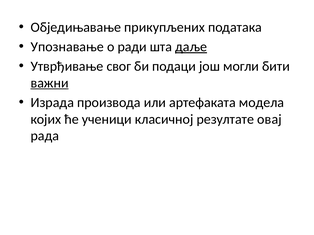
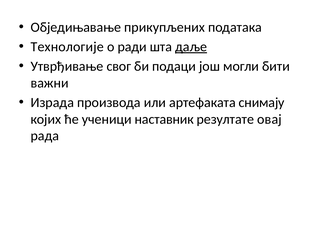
Упознавање: Упознавање -> Технологије (67, 47)
важни underline: present -> none (50, 83)
модела: модела -> снимају (262, 103)
класичној: класичној -> наставник (164, 119)
